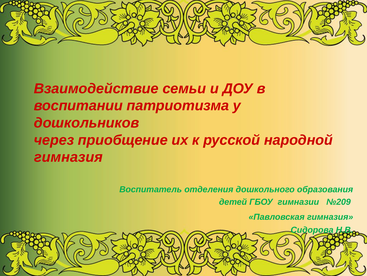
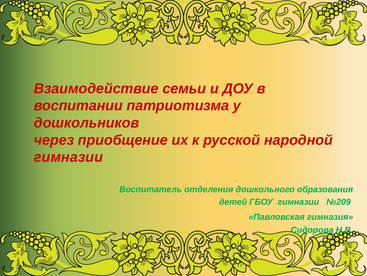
гимназия: гимназия -> гимназии (68, 157)
